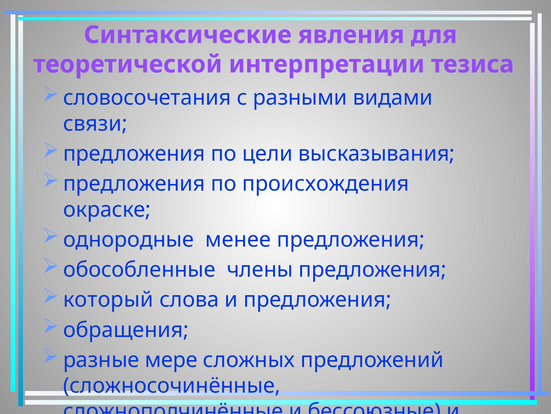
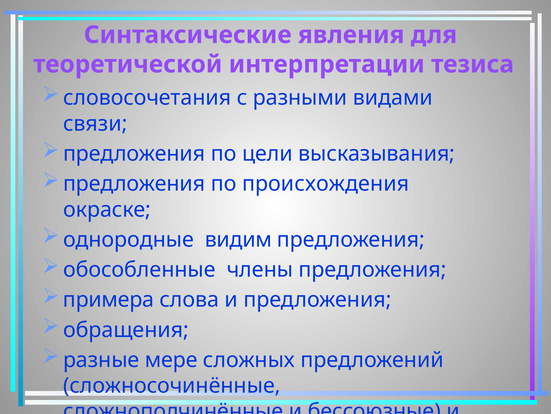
менее: менее -> видим (238, 239)
который: который -> примера (109, 299)
